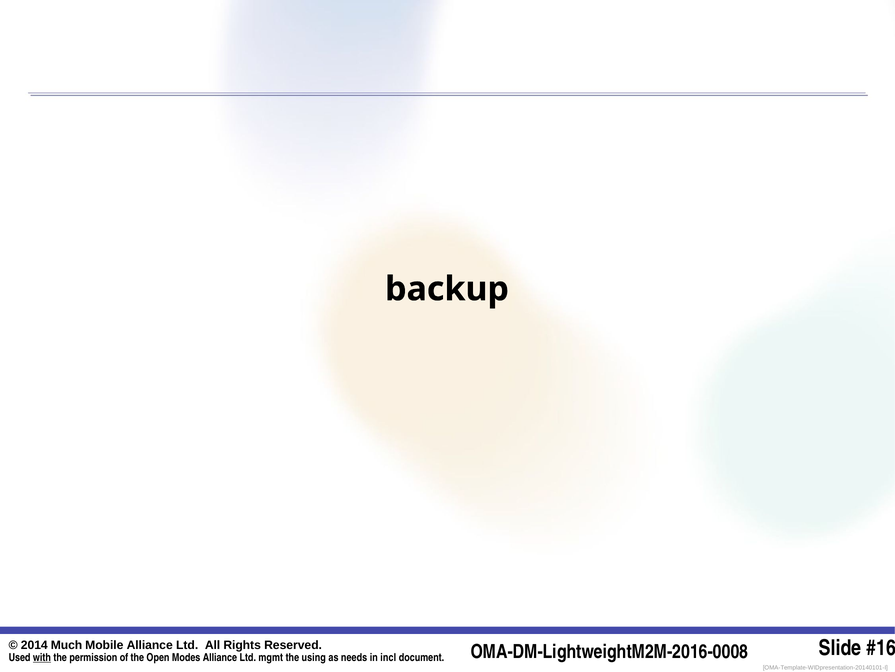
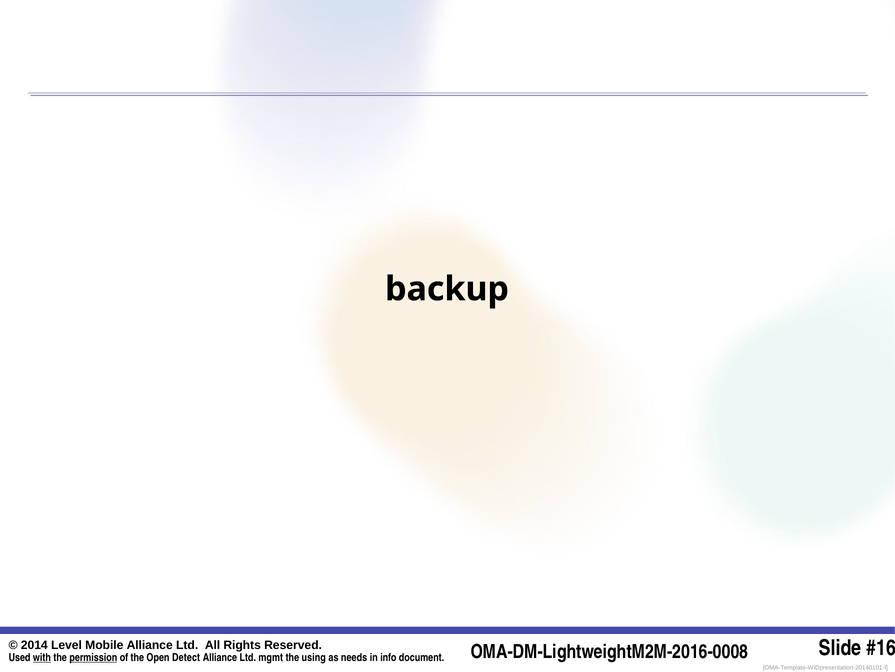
Much: Much -> Level (66, 645)
permission underline: none -> present (93, 657)
Modes: Modes -> Detect (186, 657)
incl: incl -> info (388, 657)
